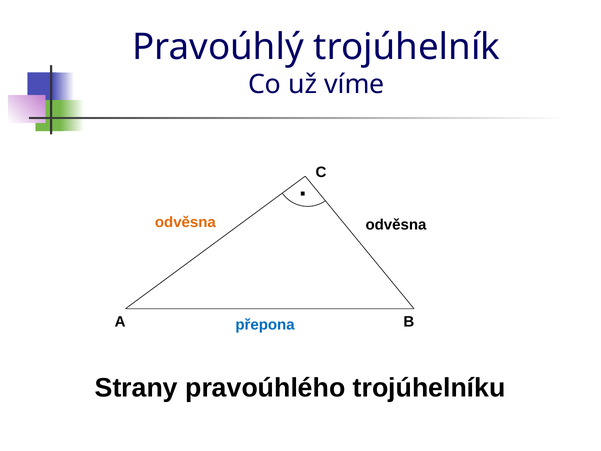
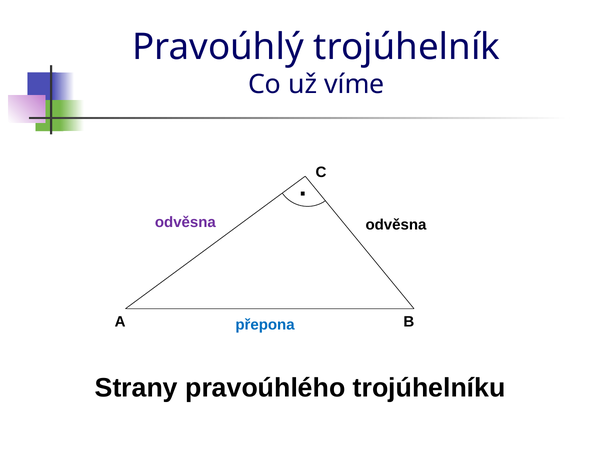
odvěsna colour: orange -> purple (185, 222)
